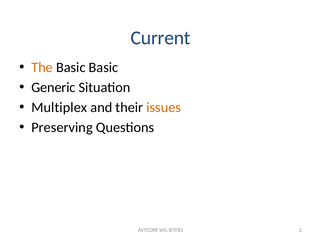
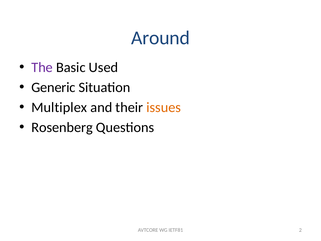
Current: Current -> Around (160, 38)
The colour: orange -> purple (42, 67)
Basic Basic: Basic -> Used (103, 67)
Preserving: Preserving -> Rosenberg (62, 127)
